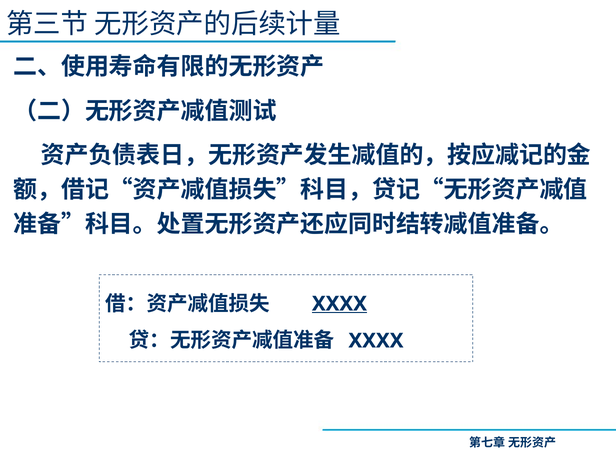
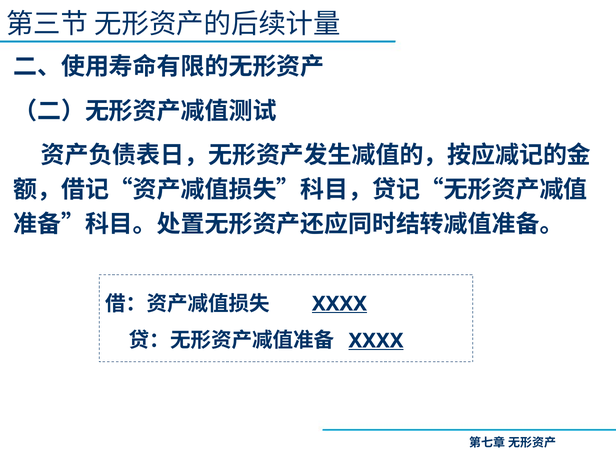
XXXX underline: none -> present (376, 341)
